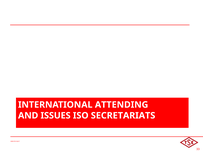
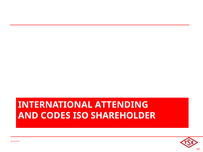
ISSUES: ISSUES -> CODES (56, 116)
SECRETARIATS: SECRETARIATS -> SHAREHOLDER (123, 116)
